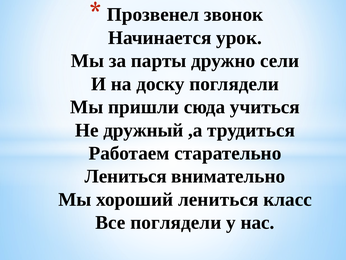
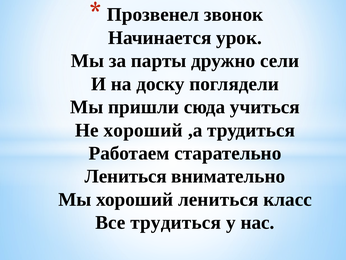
Не дружный: дружный -> хороший (143, 130)
Все поглядели: поглядели -> трудиться (176, 222)
